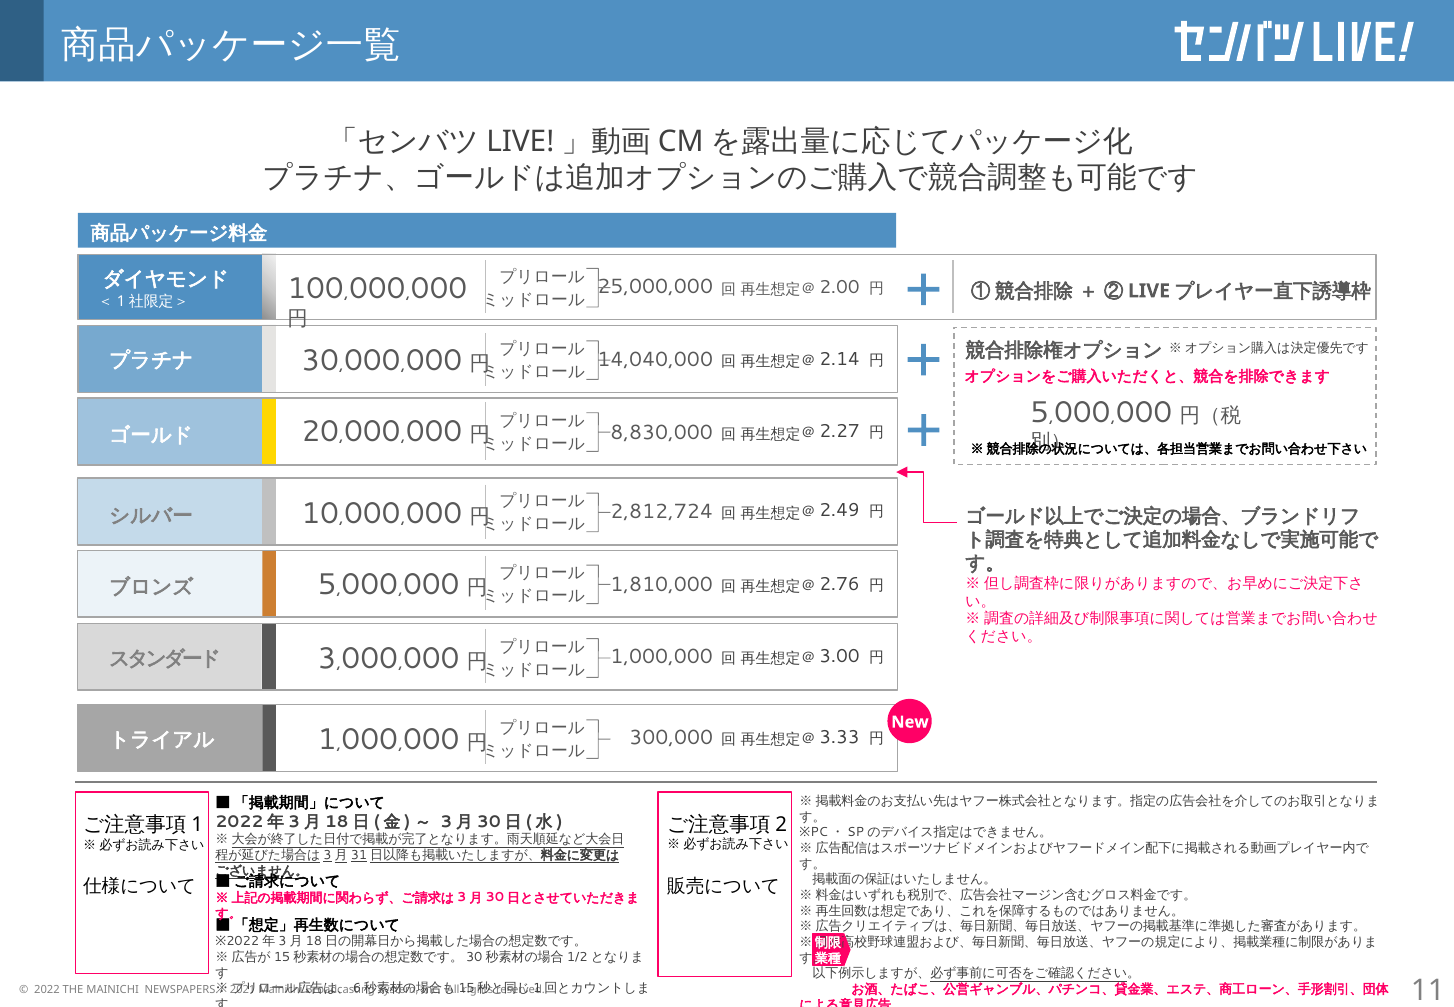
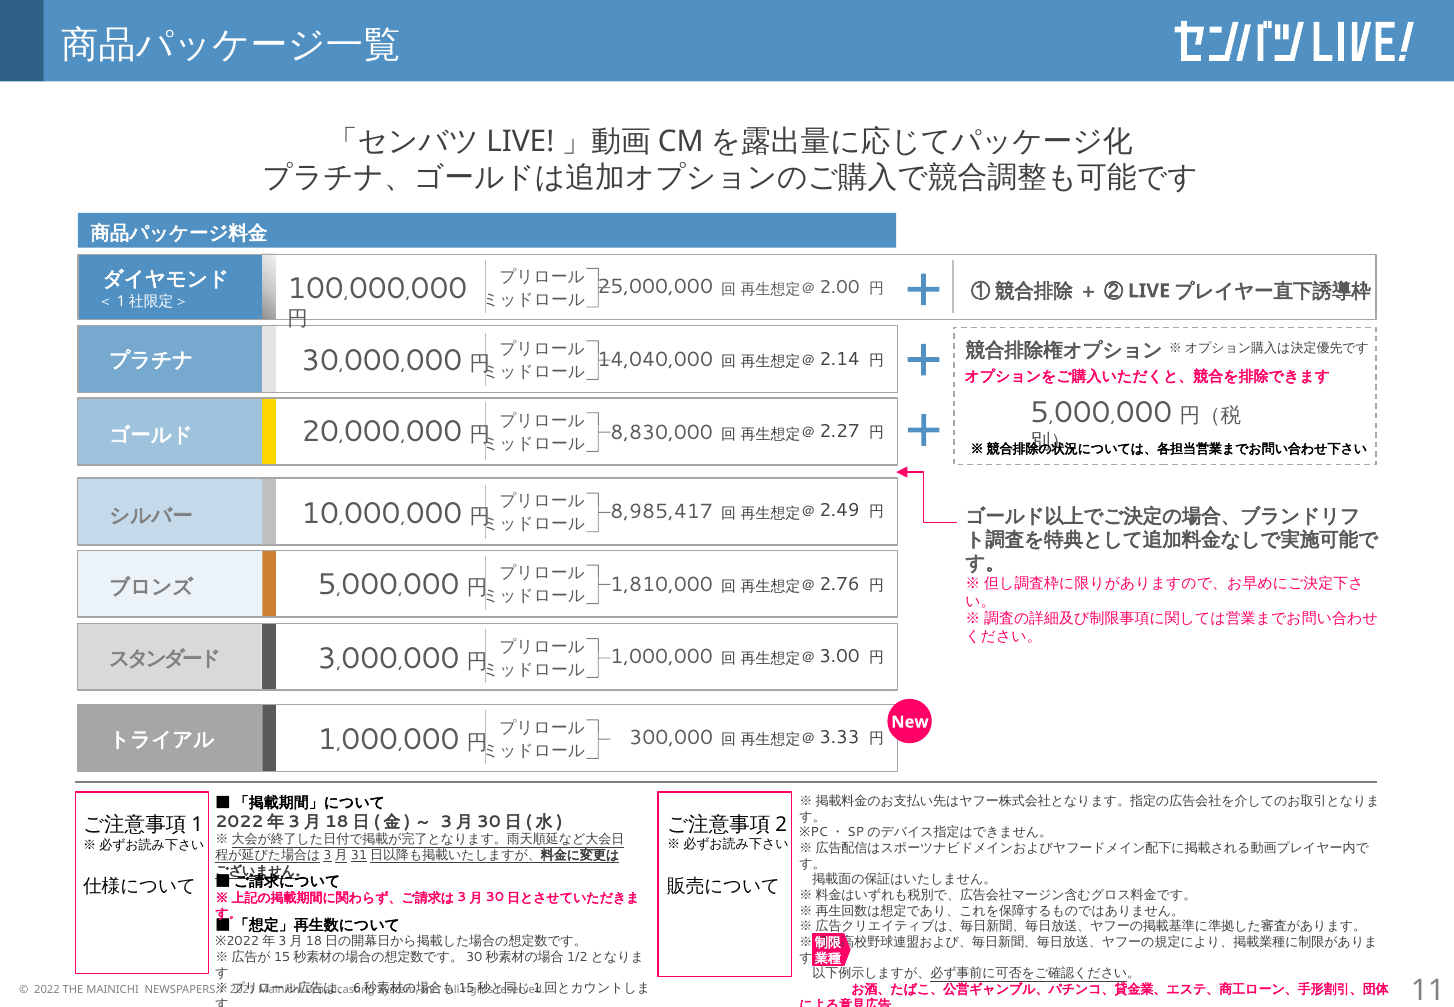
2,812,724: 2,812,724 -> 8,985,417 (662, 511)
